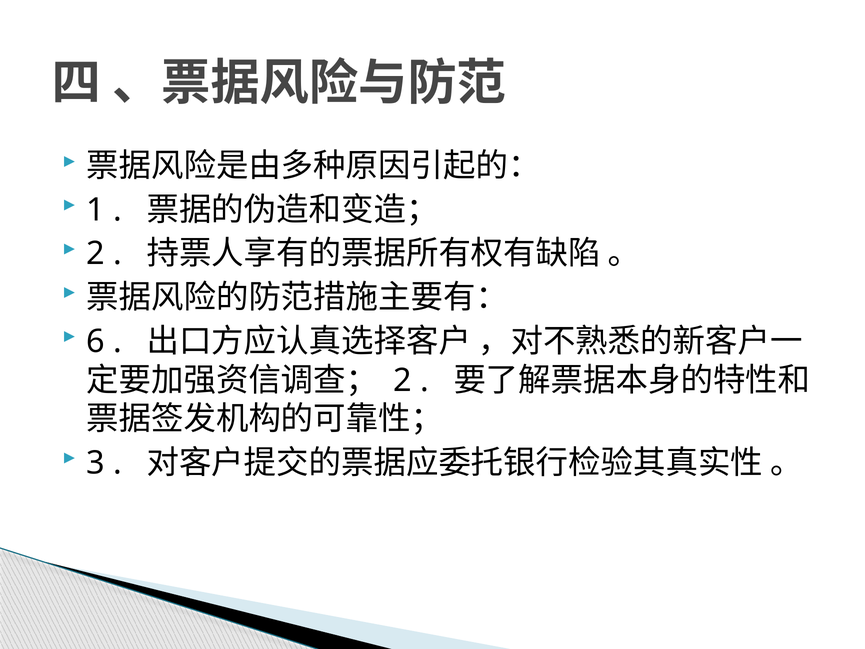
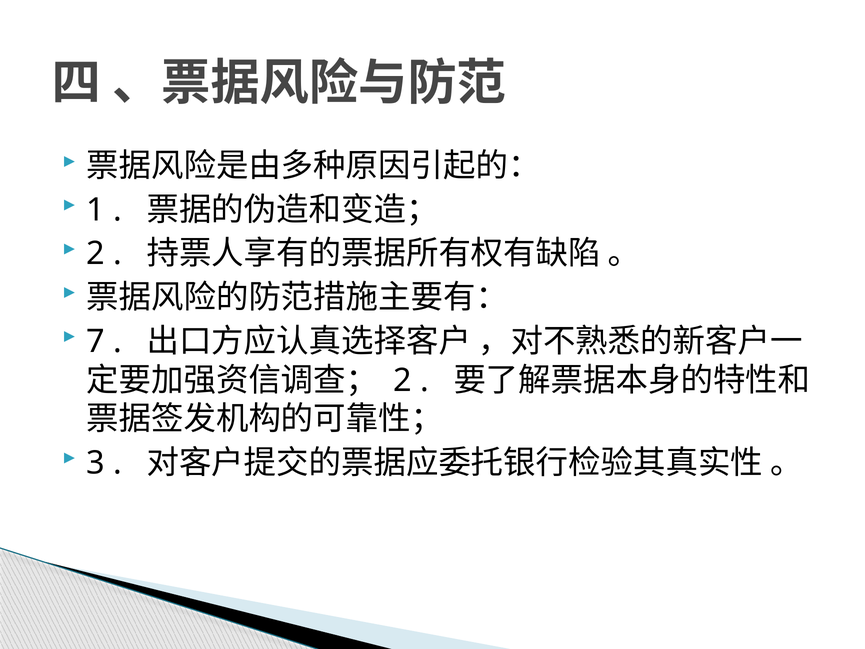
6: 6 -> 7 (96, 341)
